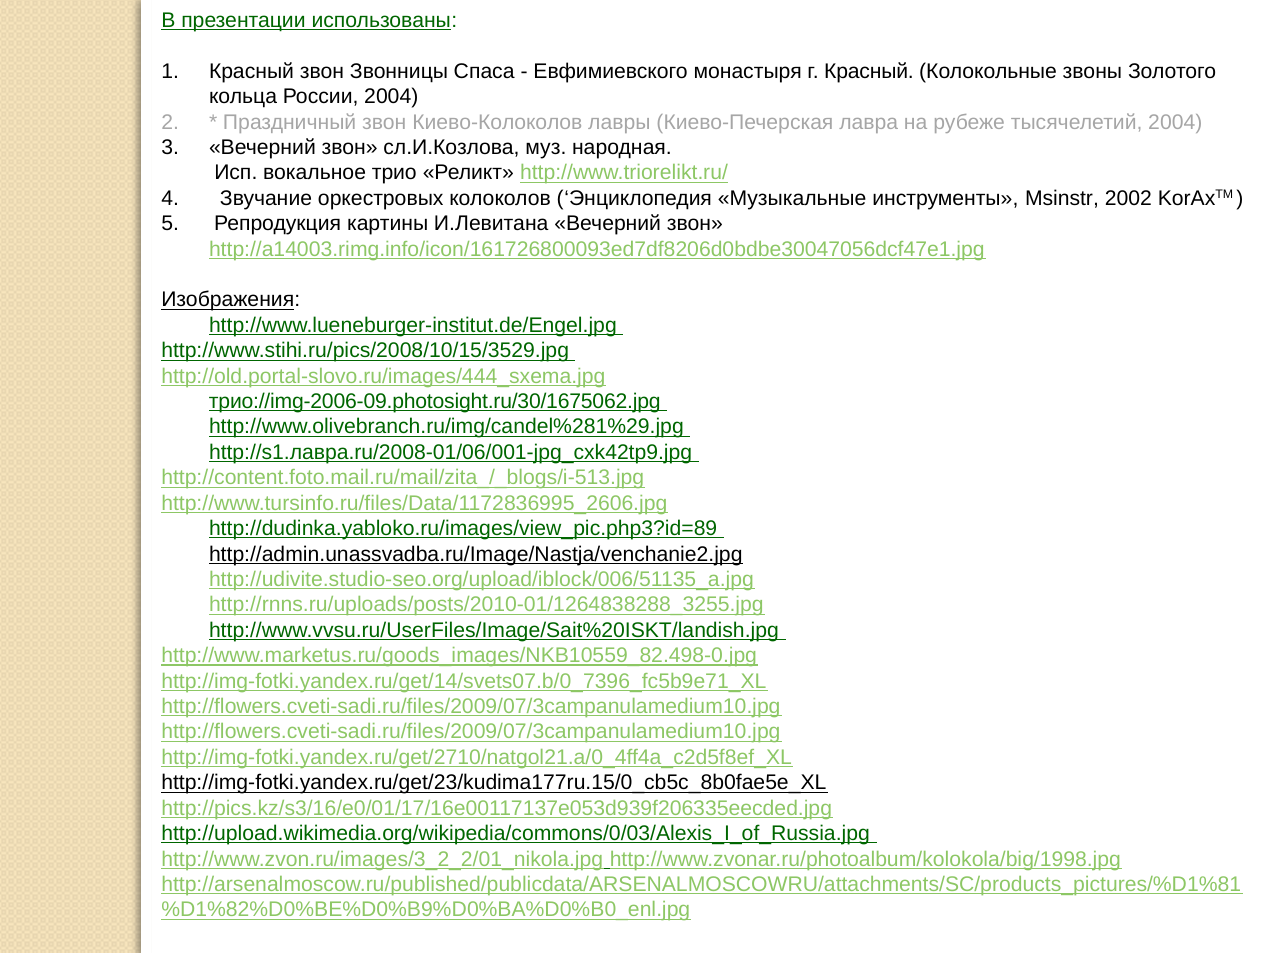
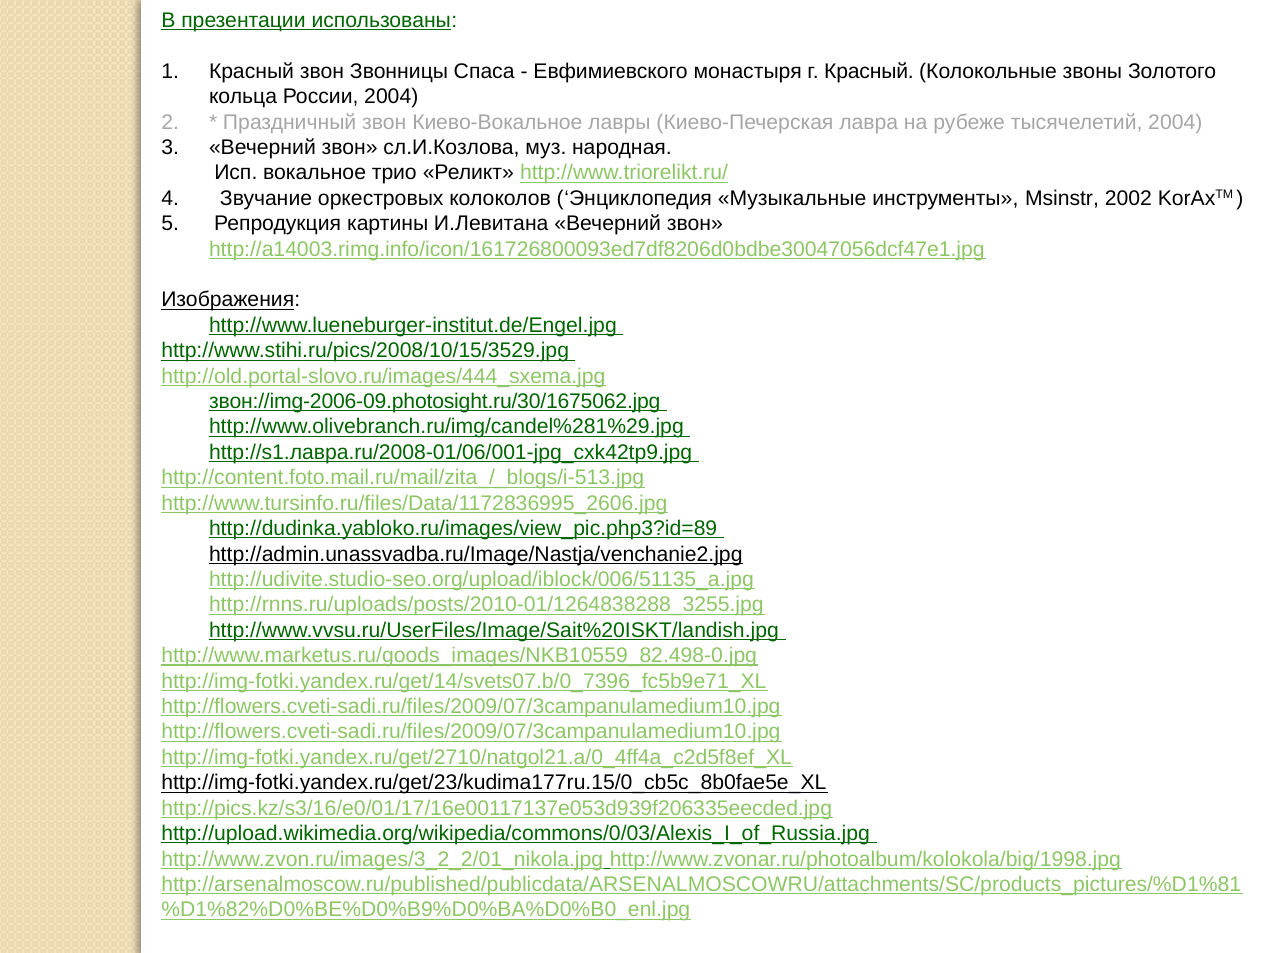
Киево-Колоколов: Киево-Колоколов -> Киево-Вокальное (497, 122)
трио://img-2006-09.photosight.ru/30/1675062.jpg: трио://img-2006-09.photosight.ru/30/1675062.jpg -> звон://img-2006-09.photosight.ru/30/1675062.jpg (435, 402)
